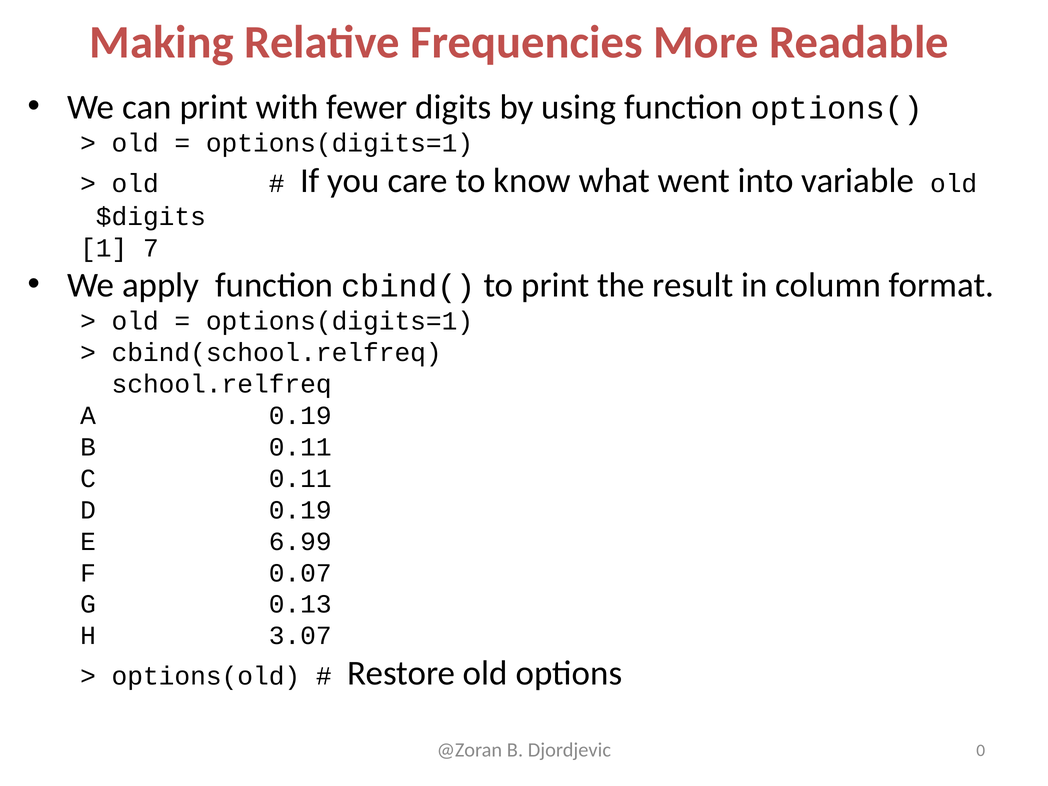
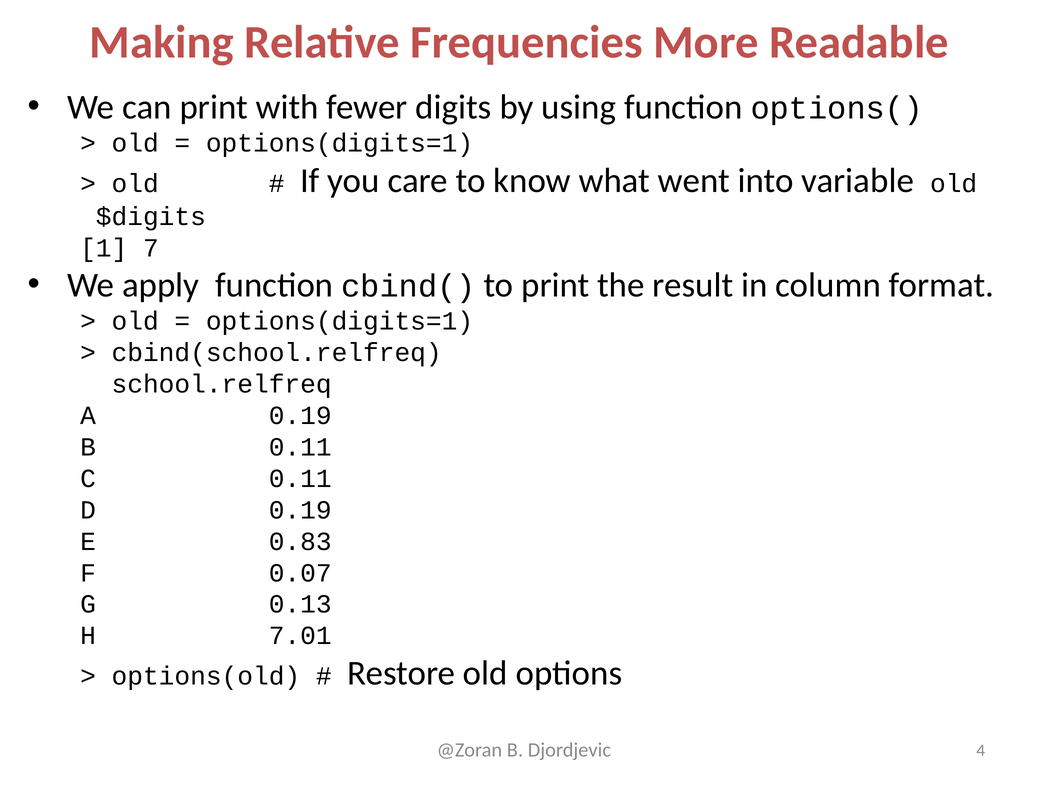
6.99: 6.99 -> 0.83 (300, 541)
3.07: 3.07 -> 7.01 (300, 636)
0: 0 -> 4 (981, 750)
